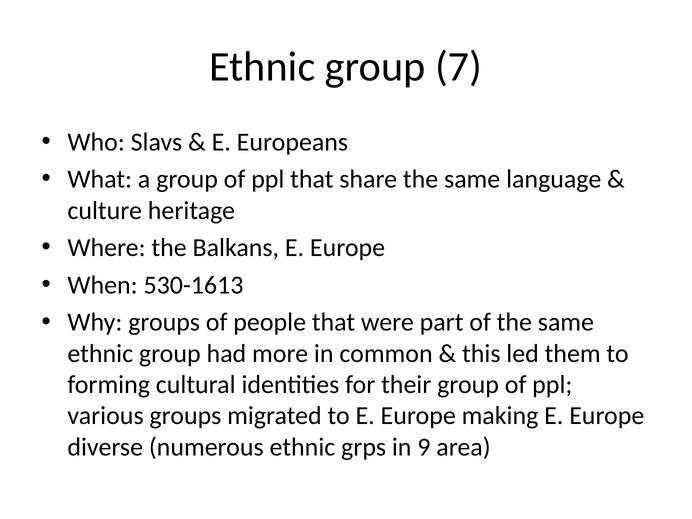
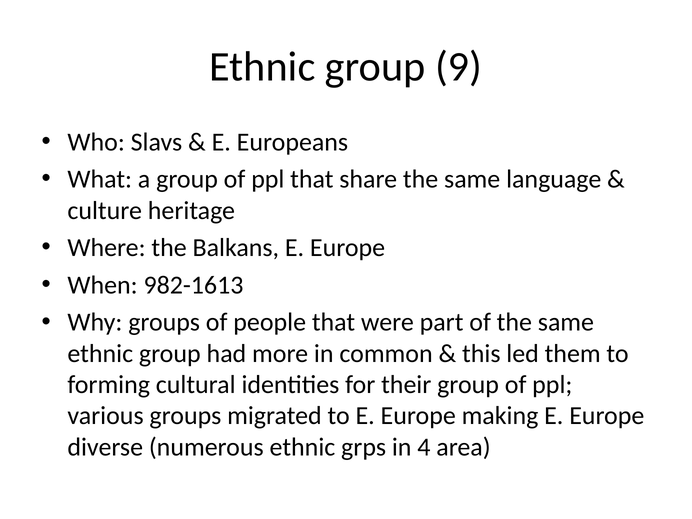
7: 7 -> 9 (459, 67)
530-1613: 530-1613 -> 982-1613 (193, 285)
9: 9 -> 4 (424, 447)
